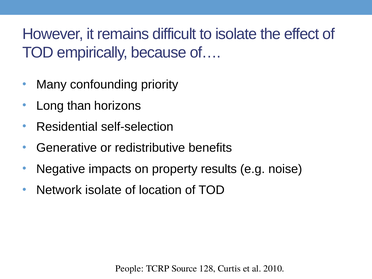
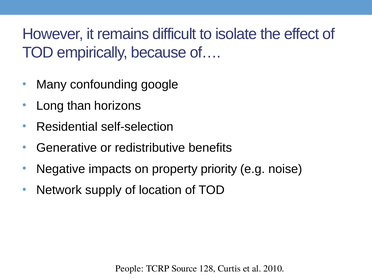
priority: priority -> google (160, 85)
results: results -> priority (219, 169)
Network isolate: isolate -> supply (103, 190)
